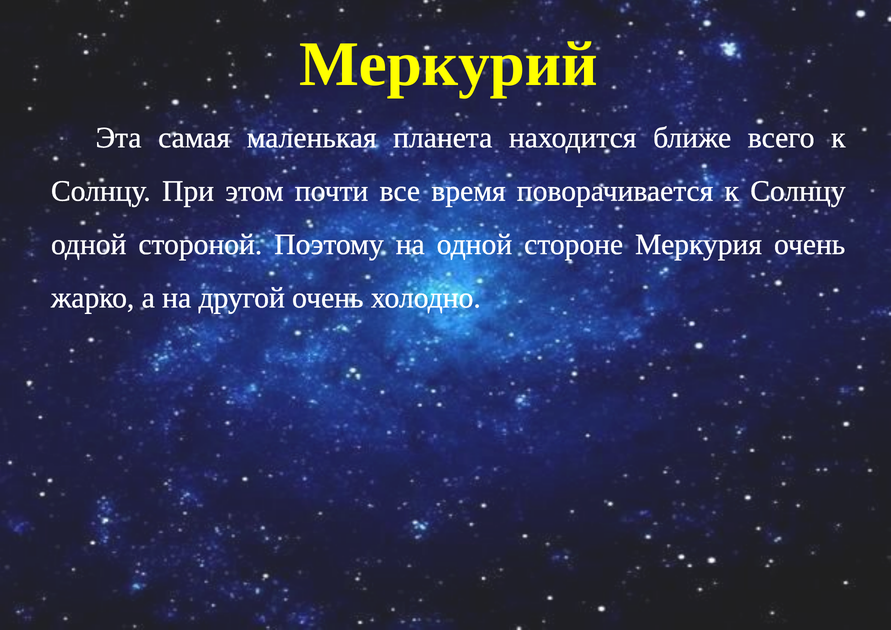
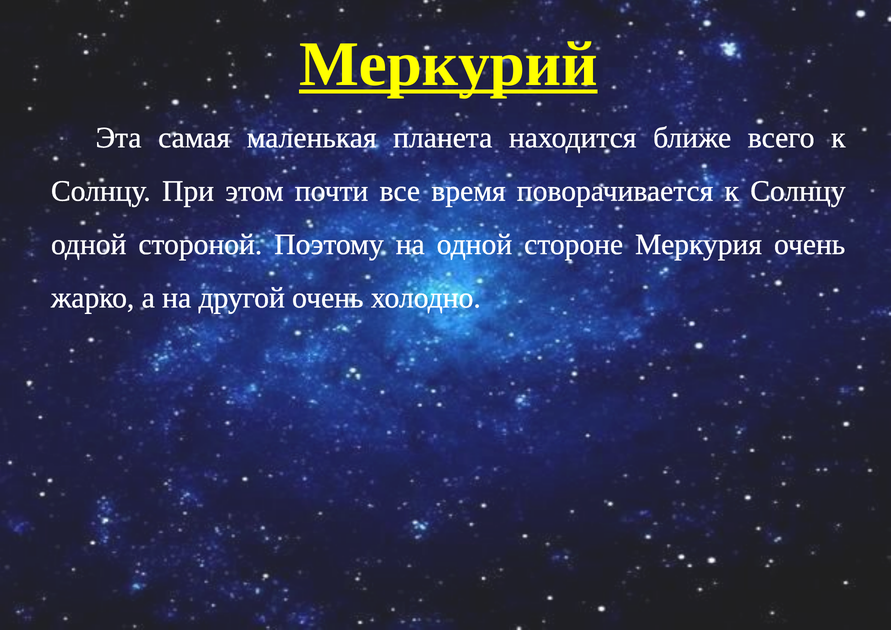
Меркурий underline: none -> present (449, 64)
